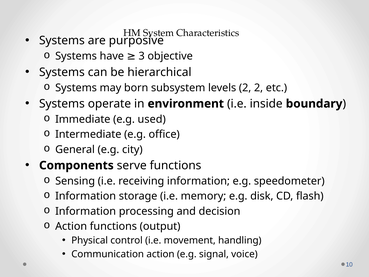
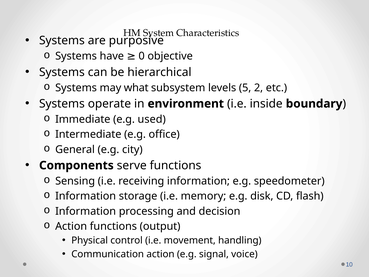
3: 3 -> 0 (142, 56)
born: born -> what (136, 88)
levels 2: 2 -> 5 (245, 88)
